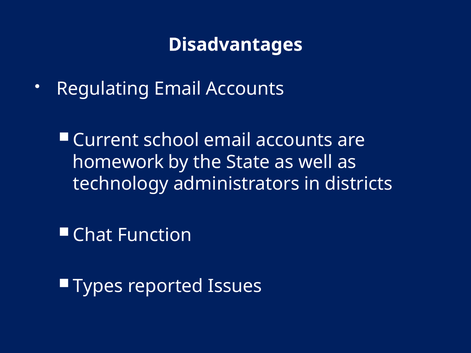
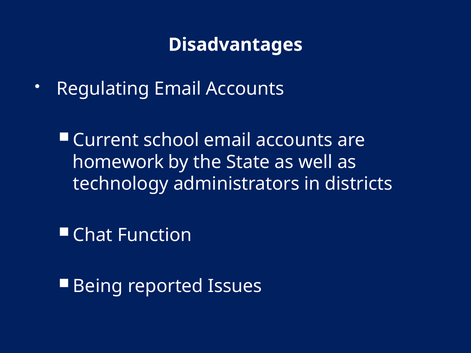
Types: Types -> Being (98, 286)
